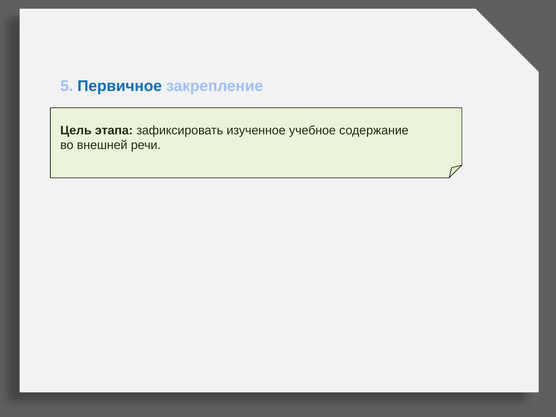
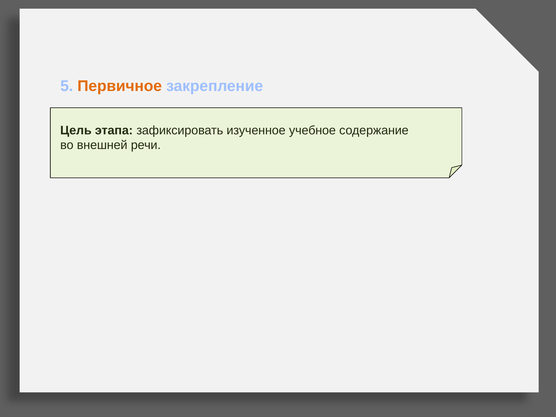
Первичное colour: blue -> orange (120, 86)
